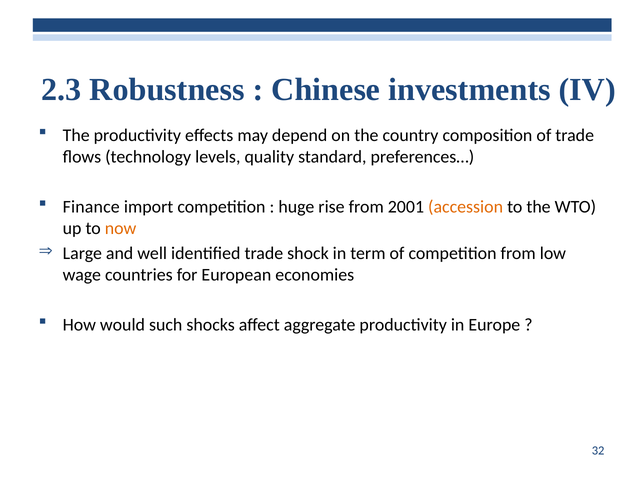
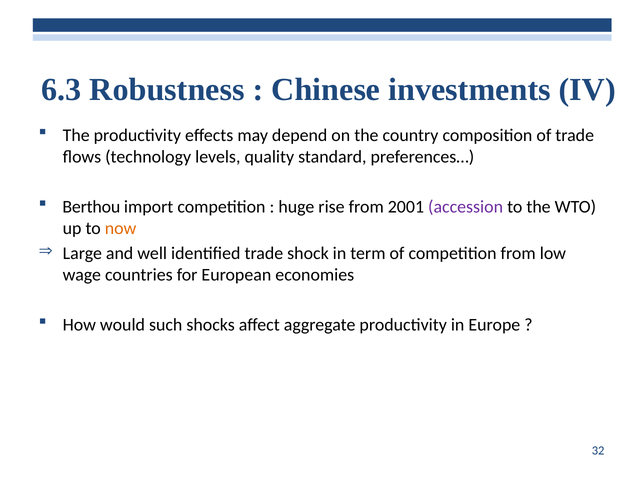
2.3: 2.3 -> 6.3 (61, 90)
Finance: Finance -> Berthou (91, 207)
accession colour: orange -> purple (466, 207)
